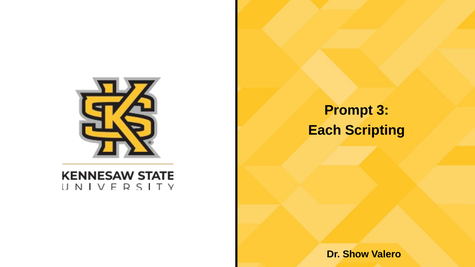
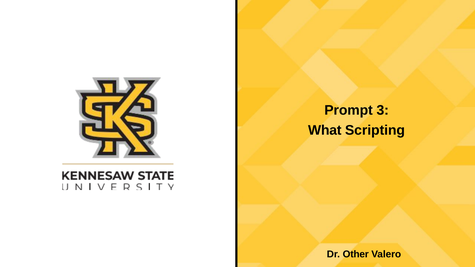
Each: Each -> What (325, 130)
Show: Show -> Other (356, 254)
